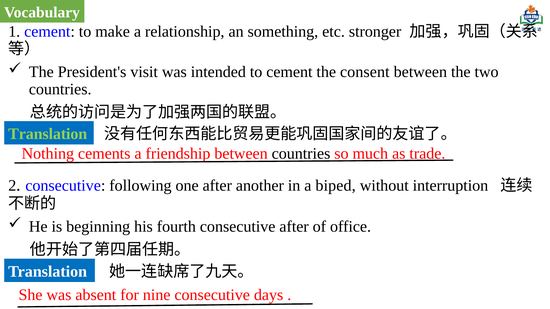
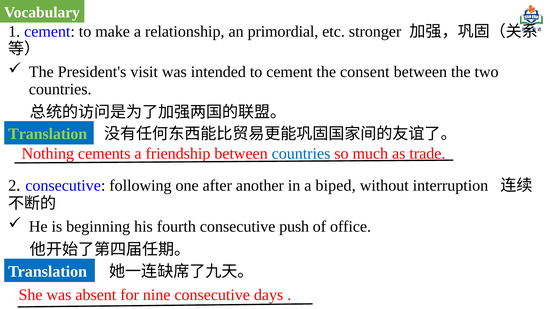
something: something -> primordial (283, 32)
countries colour: black -> blue (301, 154)
consecutive after: after -> push (294, 227)
